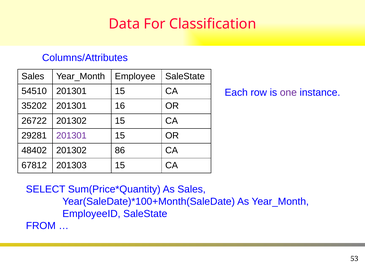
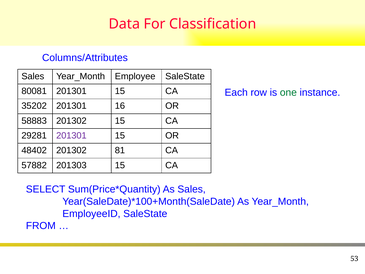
54510: 54510 -> 80081 (34, 91)
one colour: purple -> green (288, 92)
26722: 26722 -> 58883 (34, 121)
86: 86 -> 81 (120, 150)
67812: 67812 -> 57882 (34, 165)
